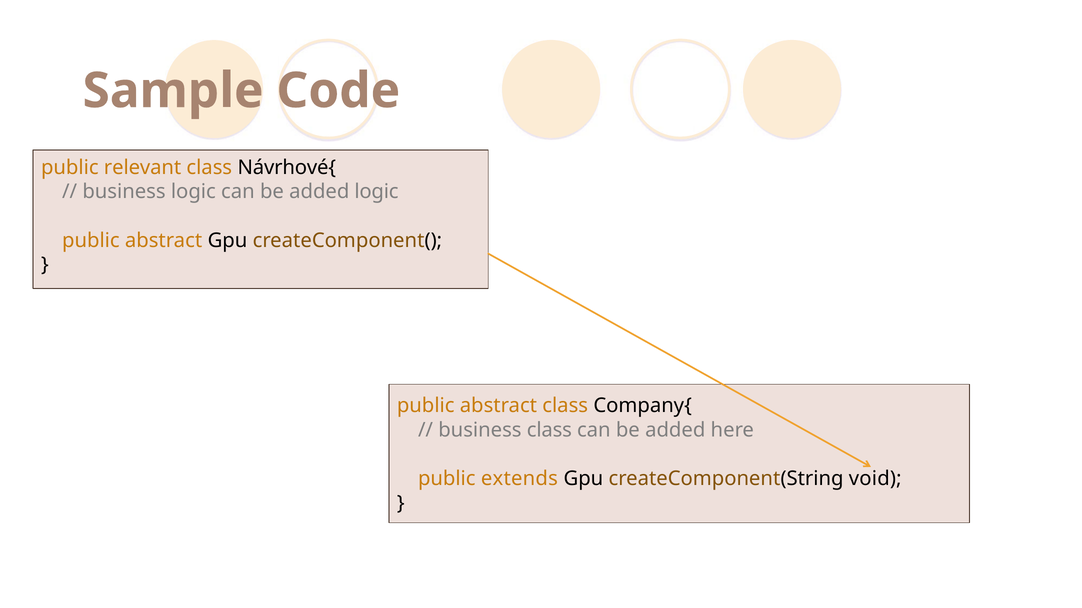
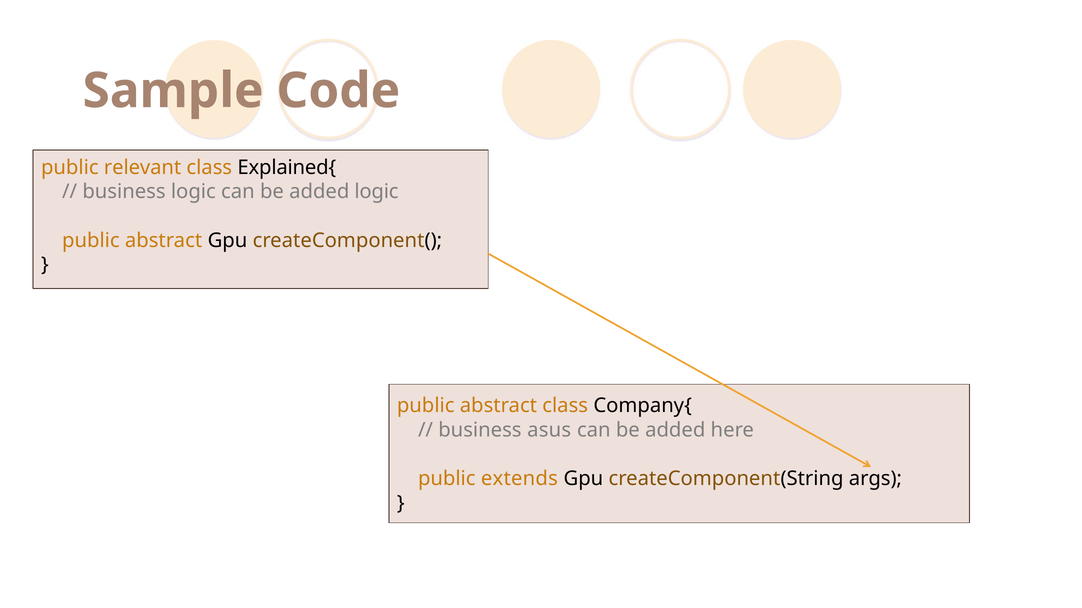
Návrhové{: Návrhové{ -> Explained{ (287, 168)
business class: class -> asus (549, 430)
void: void -> args (875, 479)
